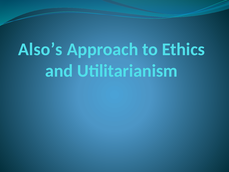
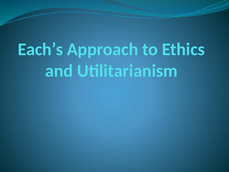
Also’s: Also’s -> Each’s (40, 49)
